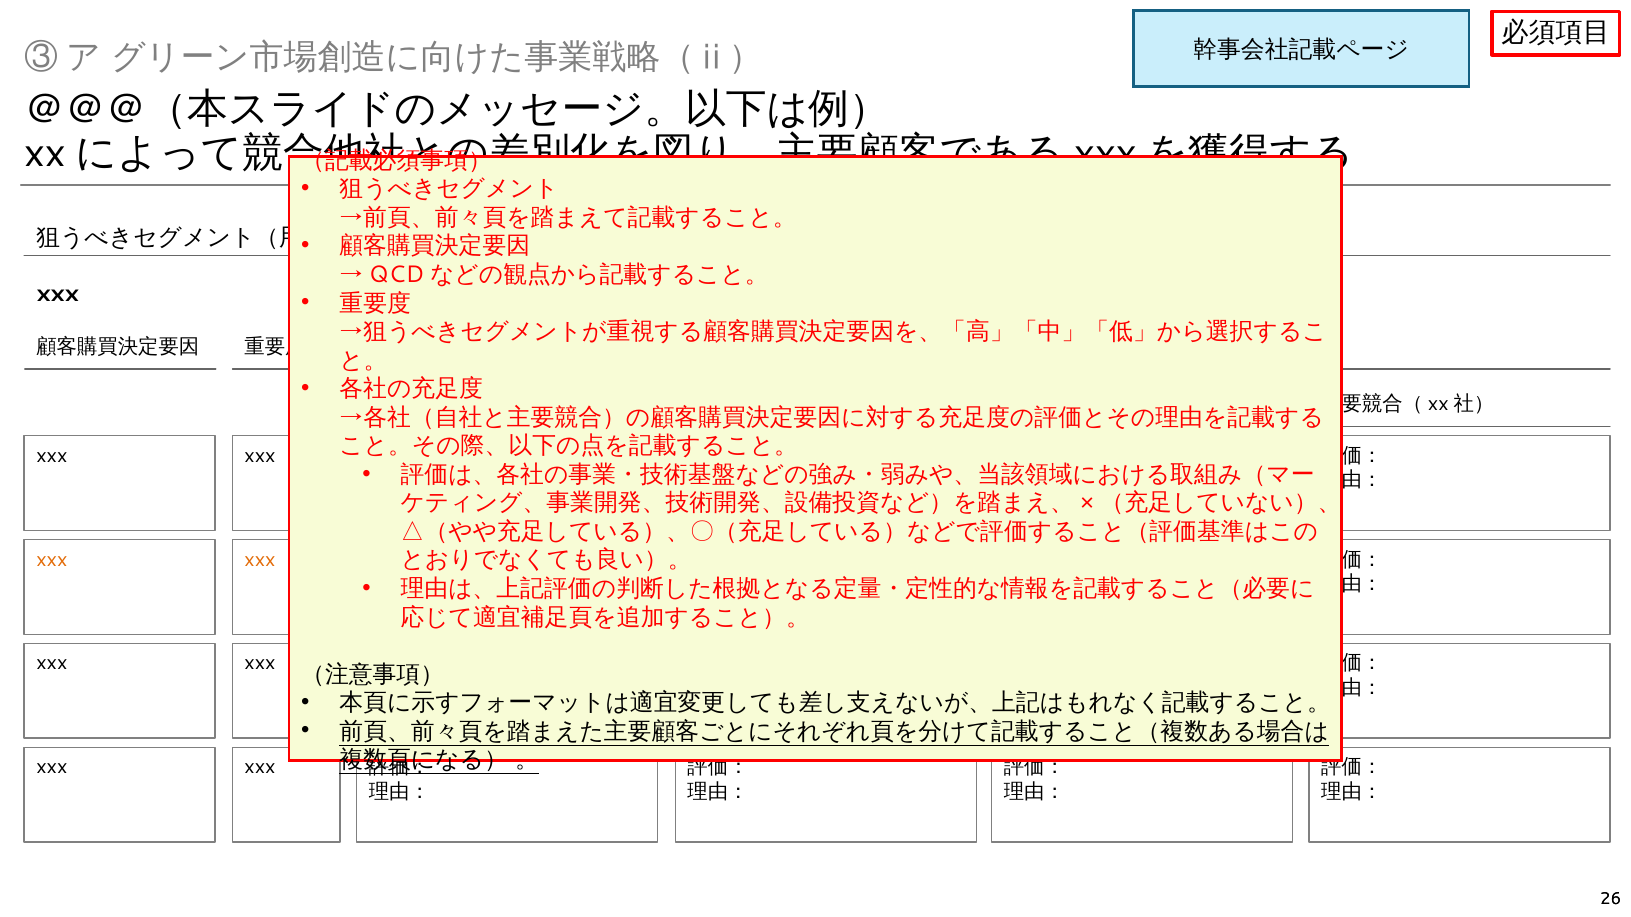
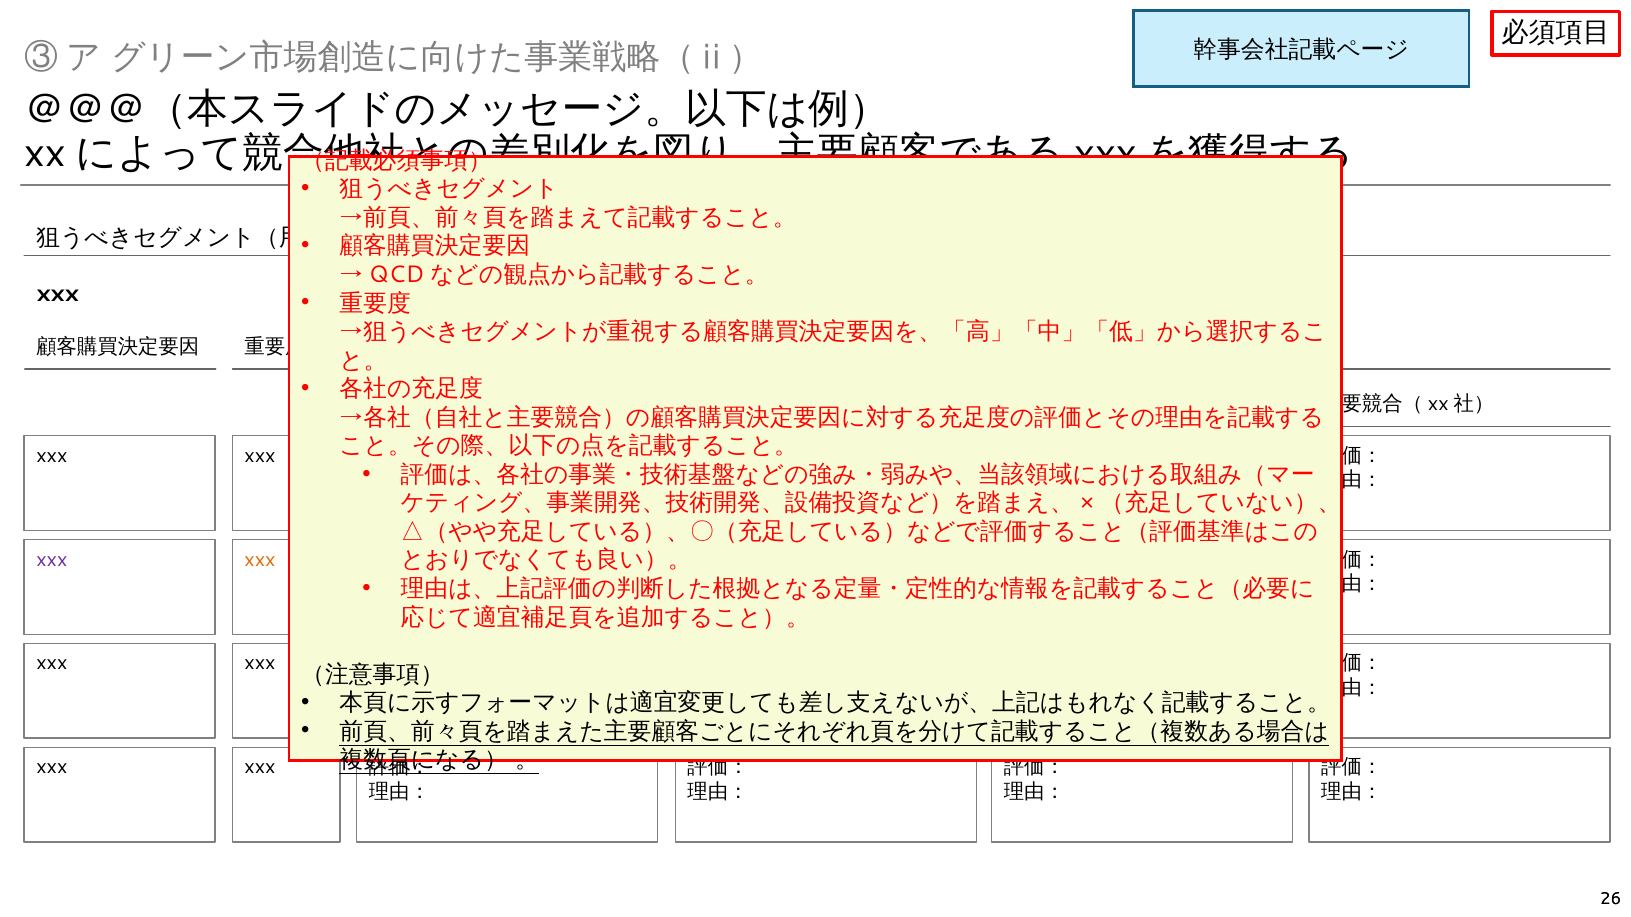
xxx colour: orange -> purple (52, 560)
